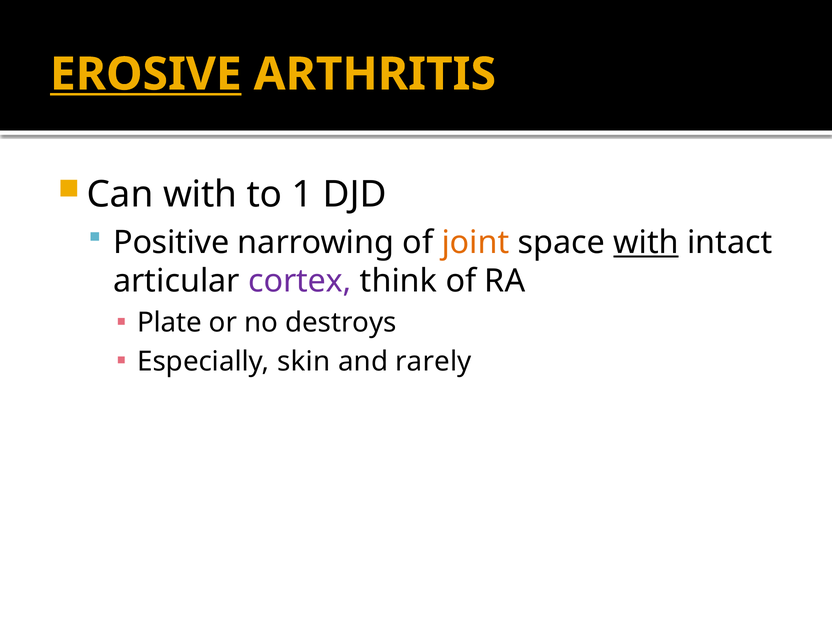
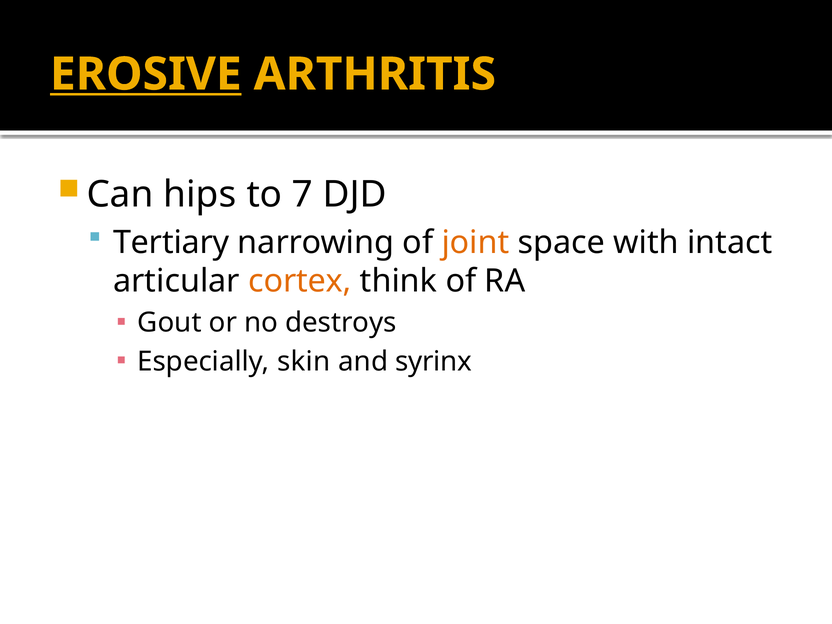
Can with: with -> hips (200, 195)
1: 1 -> 7 (303, 195)
Positive: Positive -> Tertiary (171, 242)
with underline: present -> none (646, 242)
cortex colour: purple -> orange (300, 281)
Plate: Plate -> Gout (169, 323)
rarely: rarely -> syrinx (434, 361)
